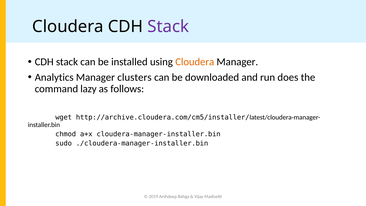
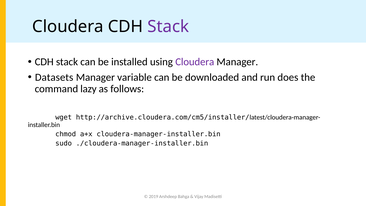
Cloudera colour: orange -> purple (195, 62)
Analytics: Analytics -> Datasets (54, 77)
clusters: clusters -> variable (135, 77)
